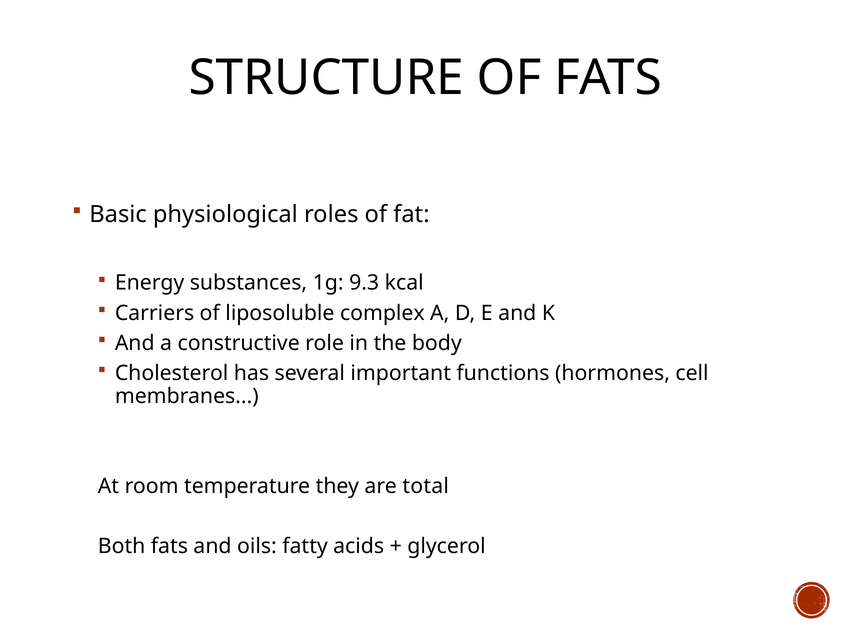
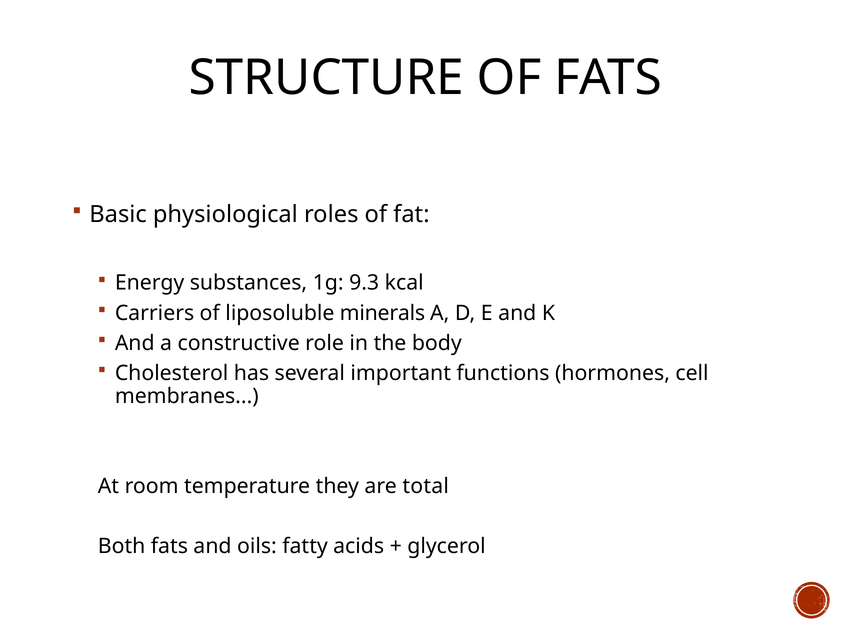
complex: complex -> minerals (382, 313)
